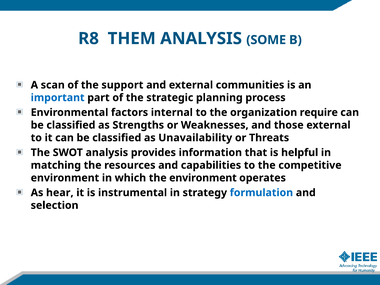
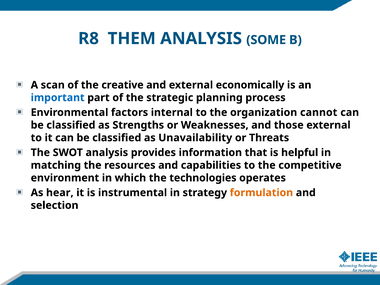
support: support -> creative (123, 85)
communities: communities -> economically (250, 85)
require: require -> cannot (319, 112)
the environment: environment -> technologies (203, 178)
formulation colour: blue -> orange (261, 193)
